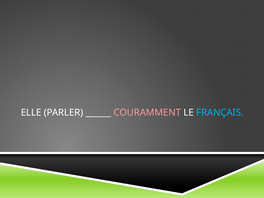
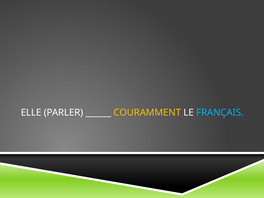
COURAMMENT colour: pink -> yellow (147, 113)
